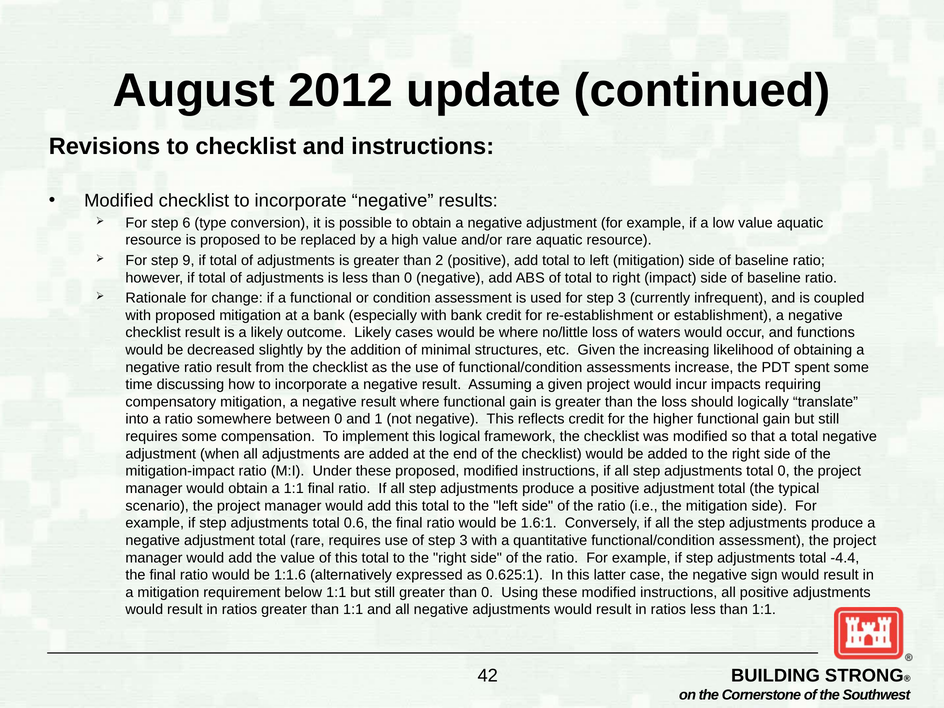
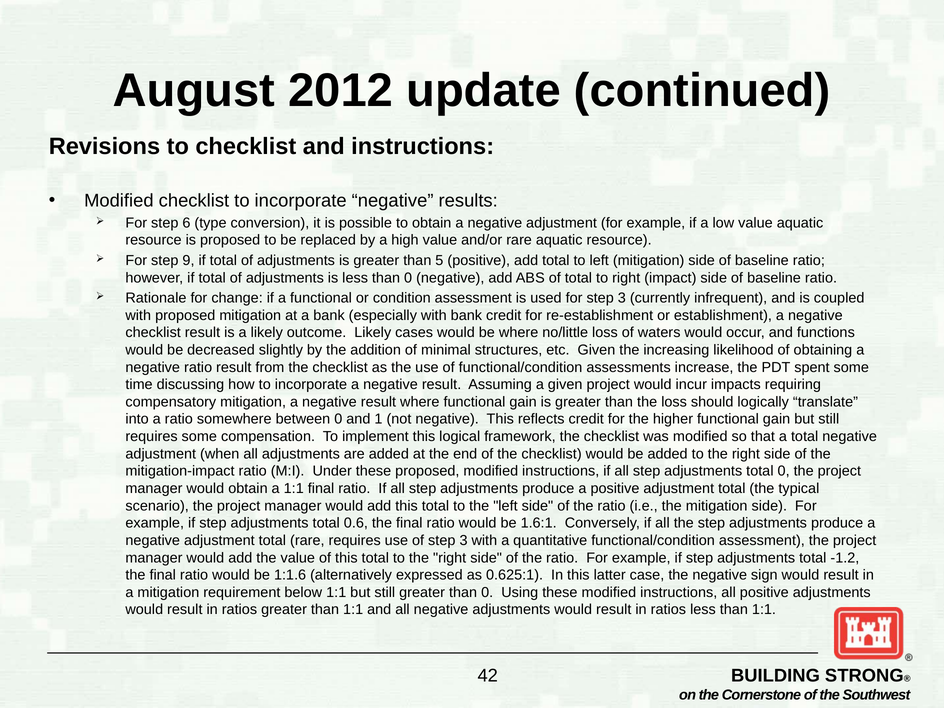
2: 2 -> 5 (439, 260)
-4.4: -4.4 -> -1.2 (845, 558)
